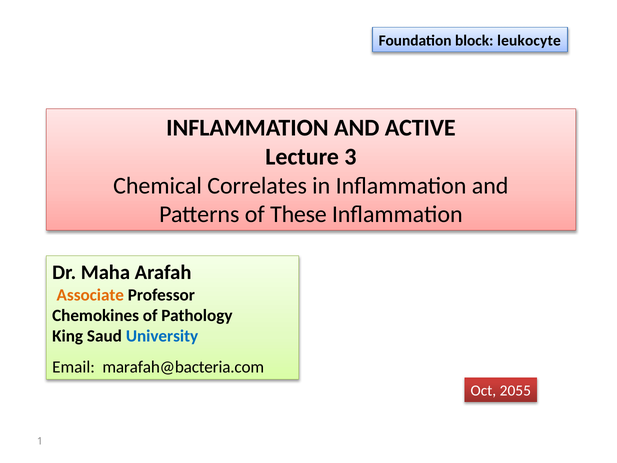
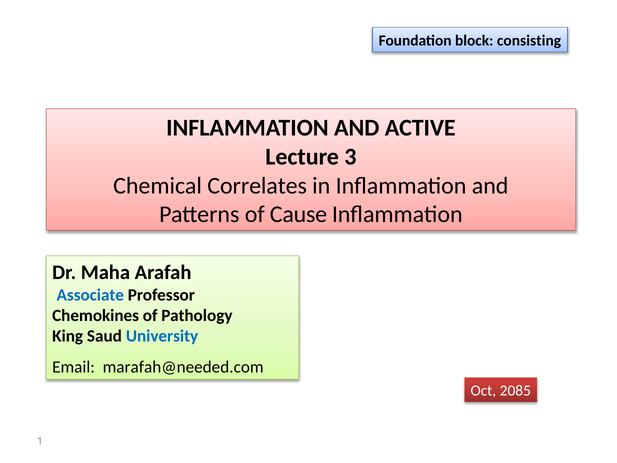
leukocyte: leukocyte -> consisting (529, 41)
These: These -> Cause (298, 214)
Associate colour: orange -> blue (90, 295)
marafah@bacteria.com: marafah@bacteria.com -> marafah@needed.com (183, 367)
2055: 2055 -> 2085 (515, 390)
